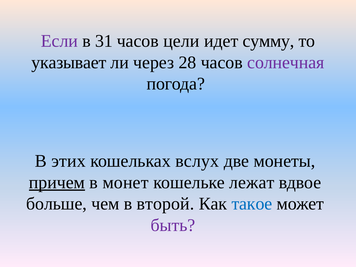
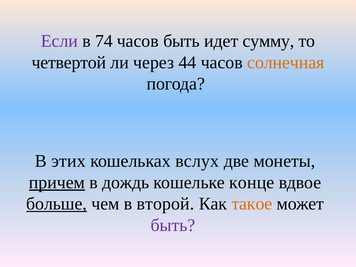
31: 31 -> 74 (104, 41)
часов цели: цели -> быть (182, 41)
указывает: указывает -> четвертой (69, 62)
28: 28 -> 44 (187, 62)
солнечная colour: purple -> orange (286, 62)
монет: монет -> дождь (126, 182)
лежат: лежат -> конце (252, 182)
больше underline: none -> present (57, 204)
такое colour: blue -> orange (252, 204)
